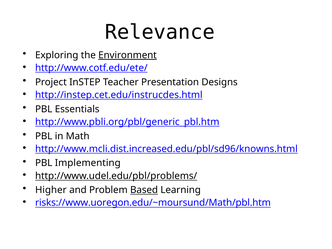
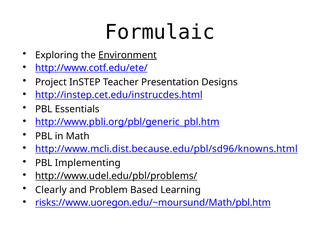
Relevance: Relevance -> Formulaic (160, 32)
http://www.mcli.dist.increased.edu/pbl/sd96/knowns.html: http://www.mcli.dist.increased.edu/pbl/sd96/knowns.html -> http://www.mcli.dist.because.edu/pbl/sd96/knowns.html (166, 149)
Higher: Higher -> Clearly (51, 190)
Based underline: present -> none (144, 190)
